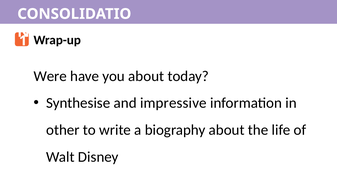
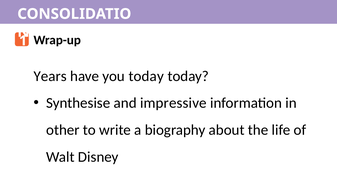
Were: Were -> Years (50, 76)
you about: about -> today (146, 76)
